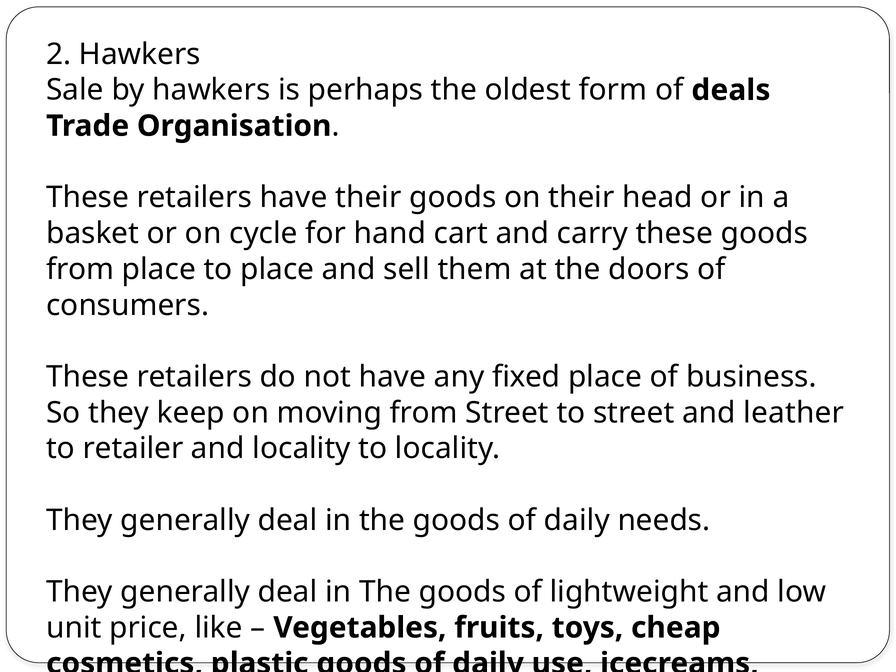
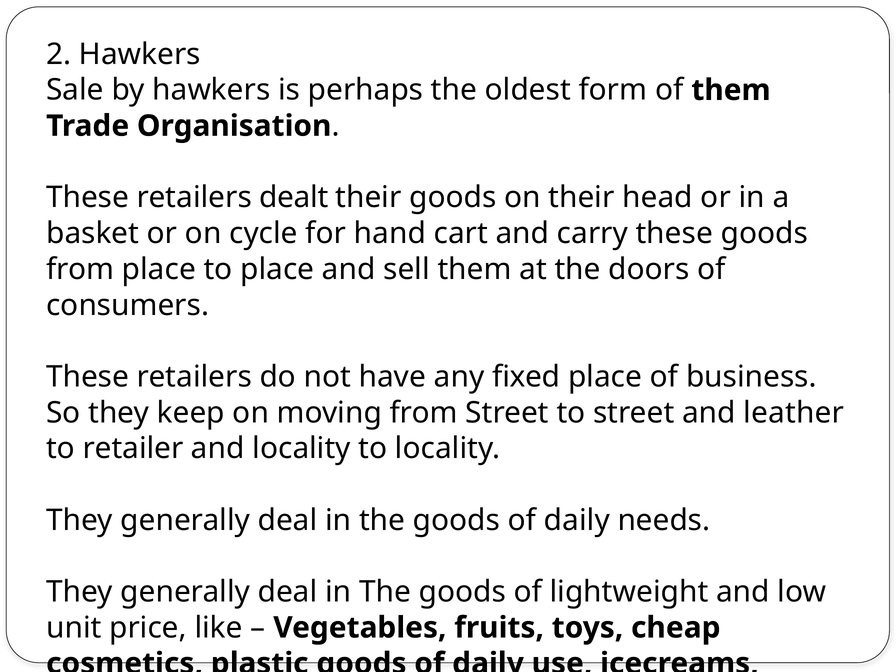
of deals: deals -> them (731, 90)
retailers have: have -> dealt (294, 198)
